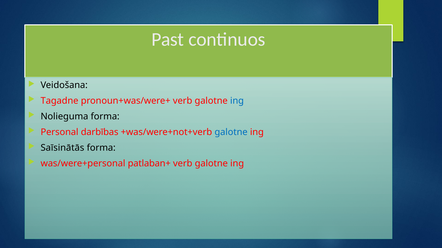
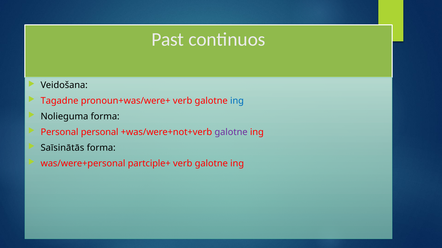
Personal darbības: darbības -> personal (100, 132)
galotne colour: blue -> purple (231, 132)
patlaban+: patlaban+ -> partciple+ (149, 164)
